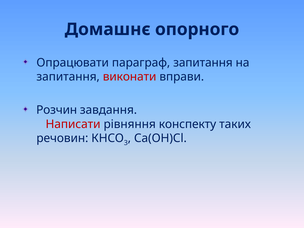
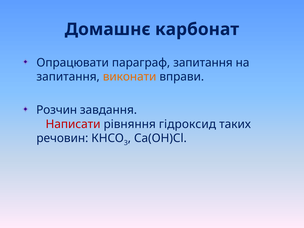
опорного: опорного -> карбонат (197, 29)
виконати colour: red -> orange (130, 77)
конспекту: конспекту -> гідроксид (187, 124)
